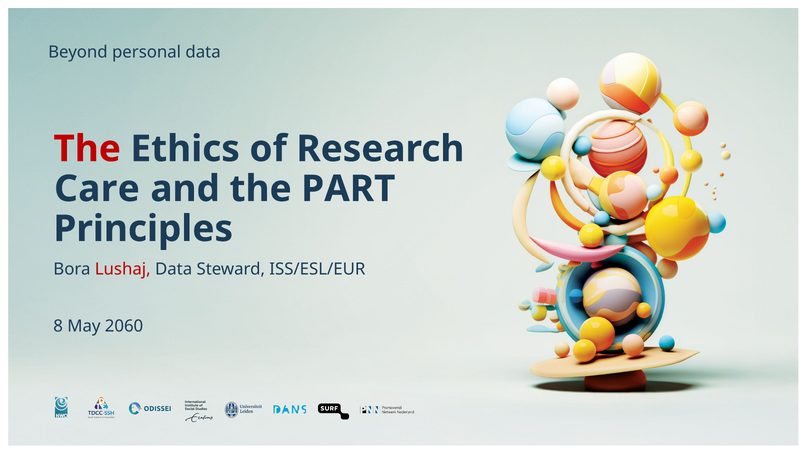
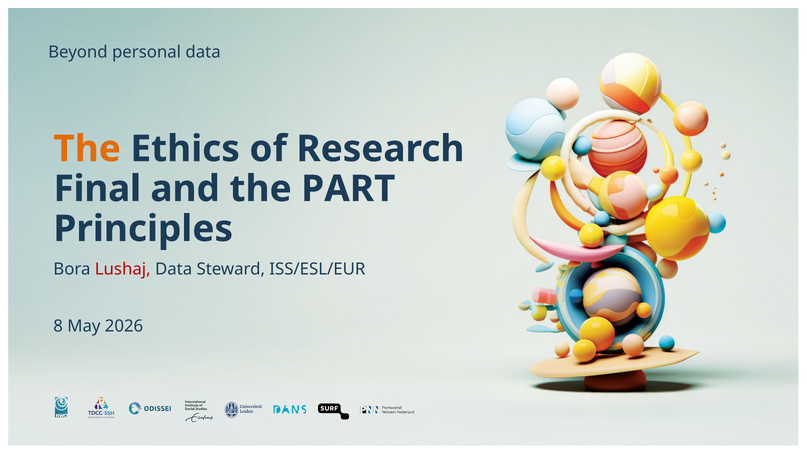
The colour: red -> orange (87, 149)
Care: Care -> Final (97, 189)
2060: 2060 -> 2026 (124, 326)
